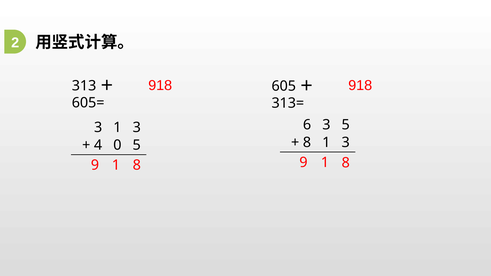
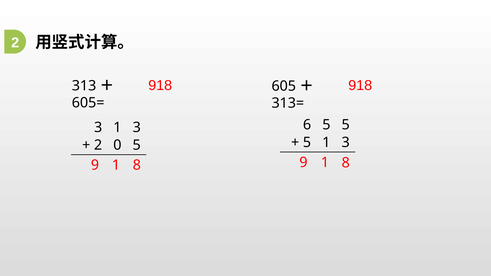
6 3: 3 -> 5 (326, 125)
8: 8 -> 5 (307, 142)
4: 4 -> 2 (98, 145)
